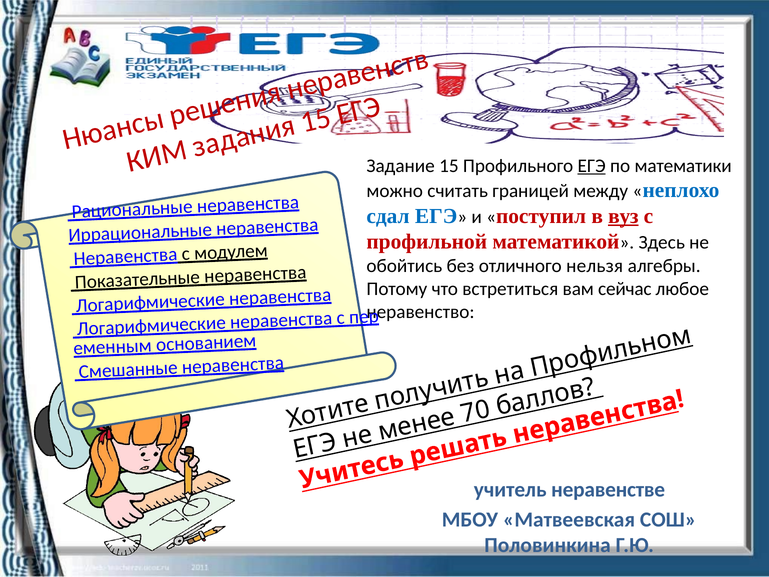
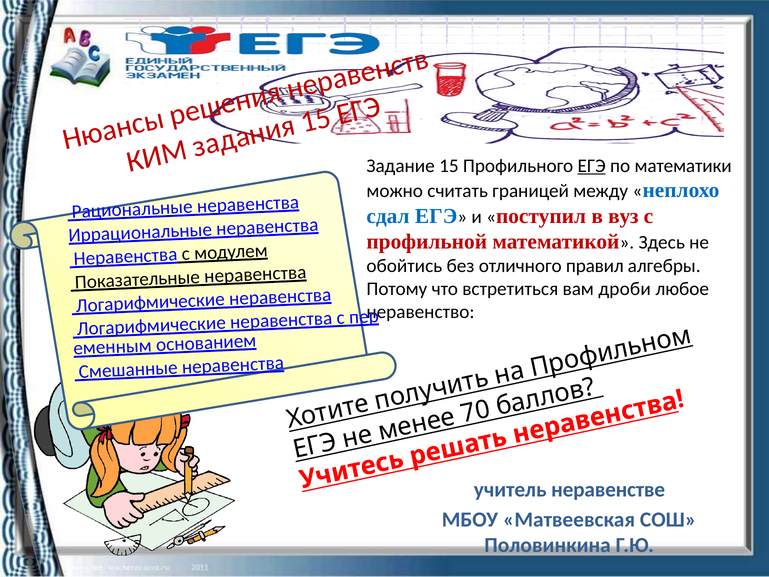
вуз underline: present -> none (623, 216)
нельзя: нельзя -> правил (595, 266)
сейчас: сейчас -> дроби (625, 289)
